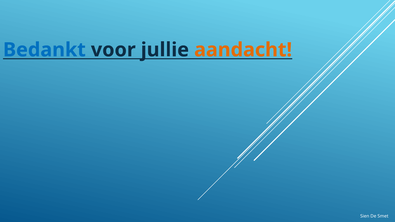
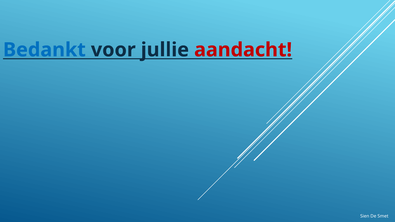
aandacht colour: orange -> red (243, 50)
